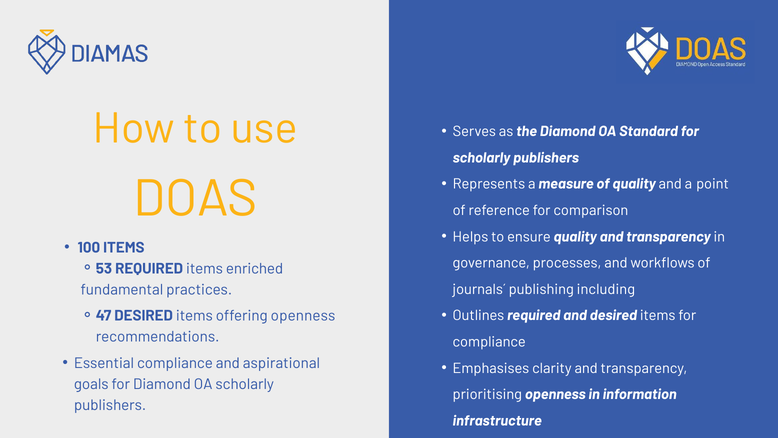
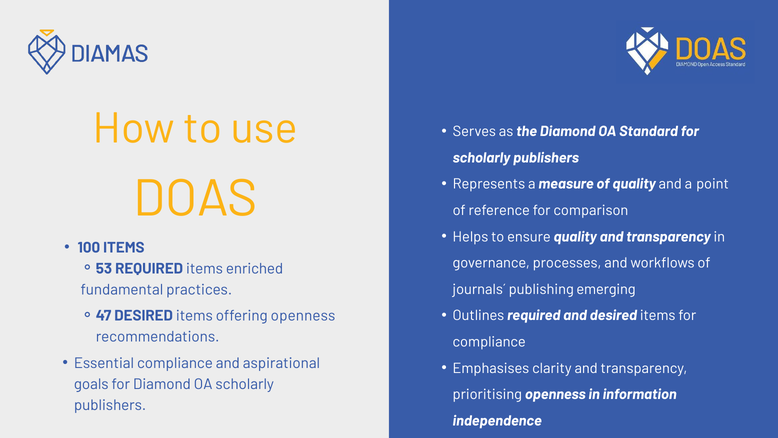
including: including -> emerging (606, 289)
infrastructure: infrastructure -> independence (497, 420)
